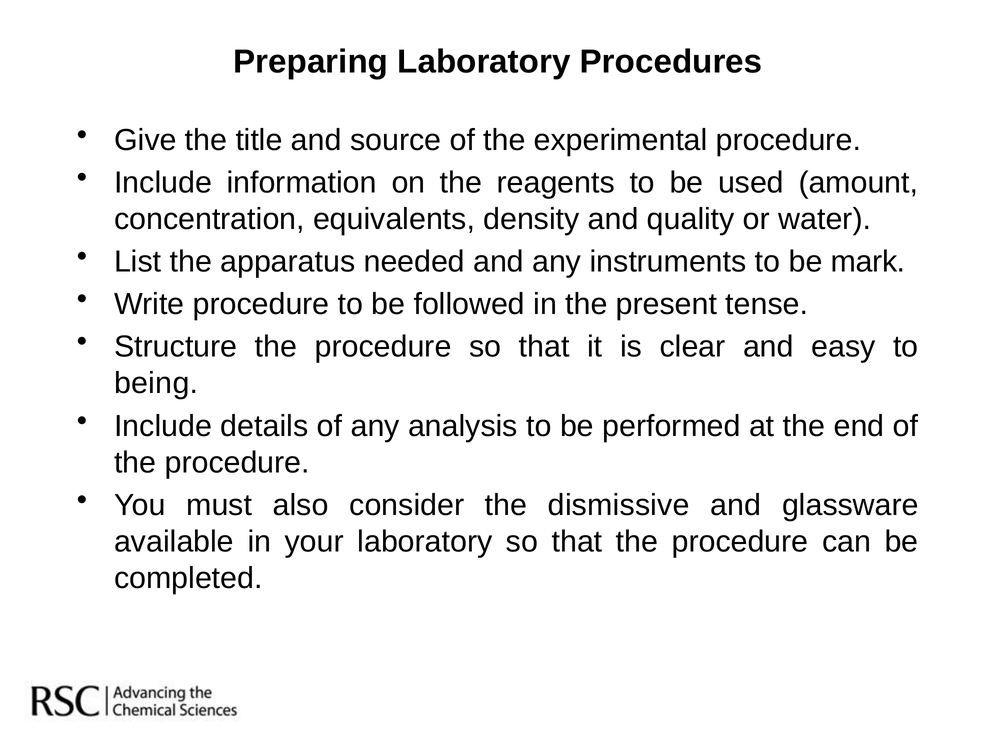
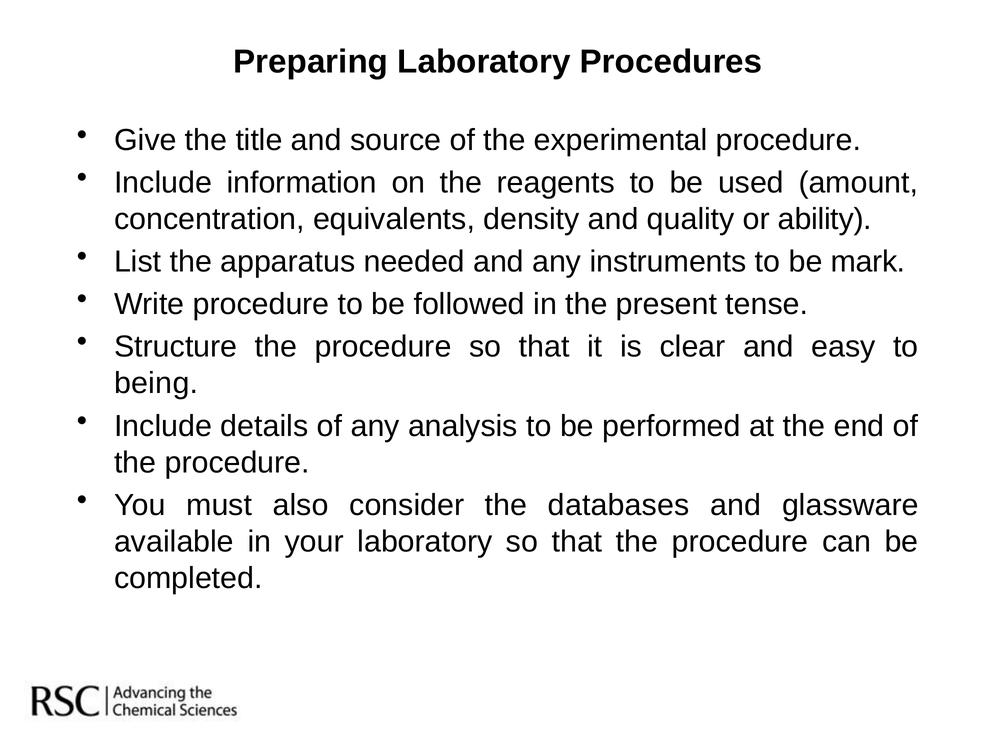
water: water -> ability (825, 219)
dismissive: dismissive -> databases (619, 505)
